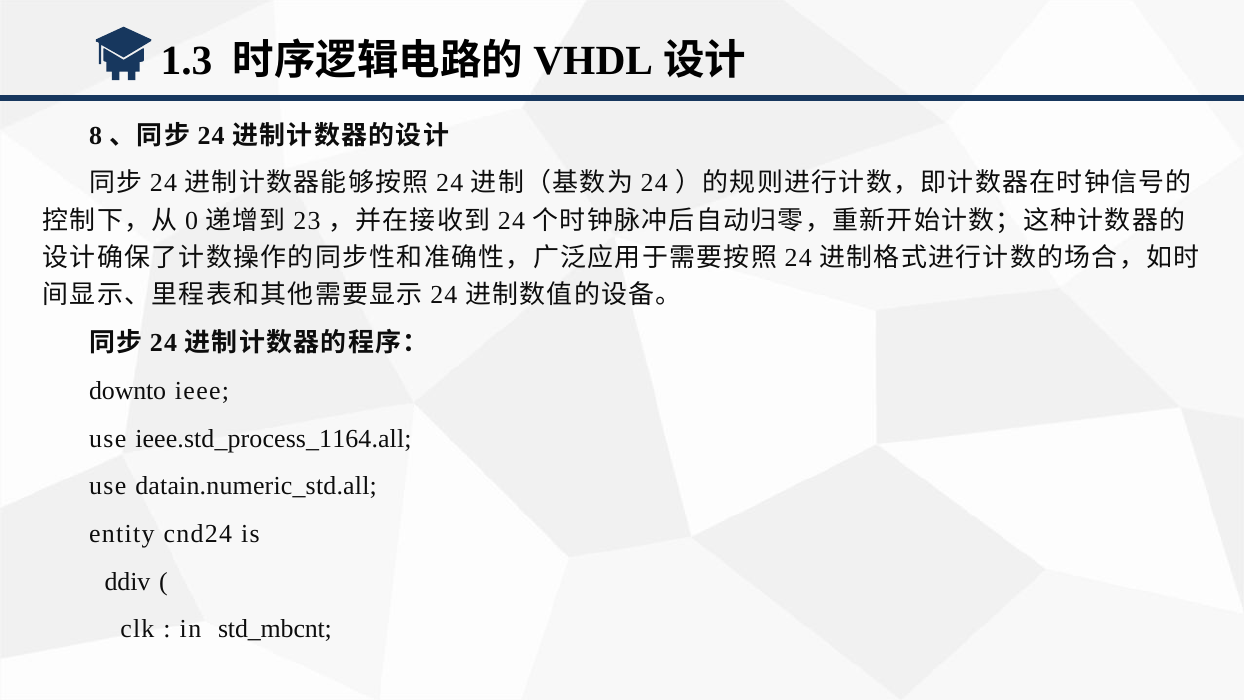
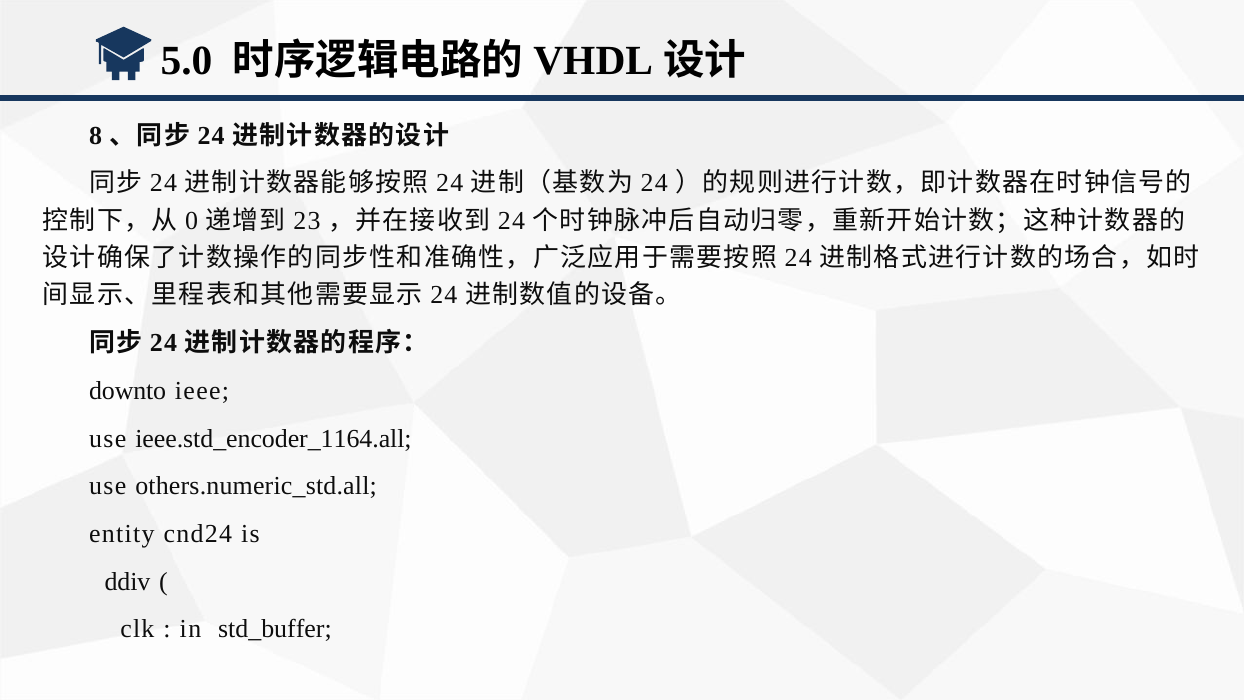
1.3: 1.3 -> 5.0 (187, 61)
ieee.std_process_1164.all: ieee.std_process_1164.all -> ieee.std_encoder_1164.all (273, 438)
datain.numeric_std.all: datain.numeric_std.all -> others.numeric_std.all (256, 486)
std_mbcnt: std_mbcnt -> std_buffer (275, 629)
